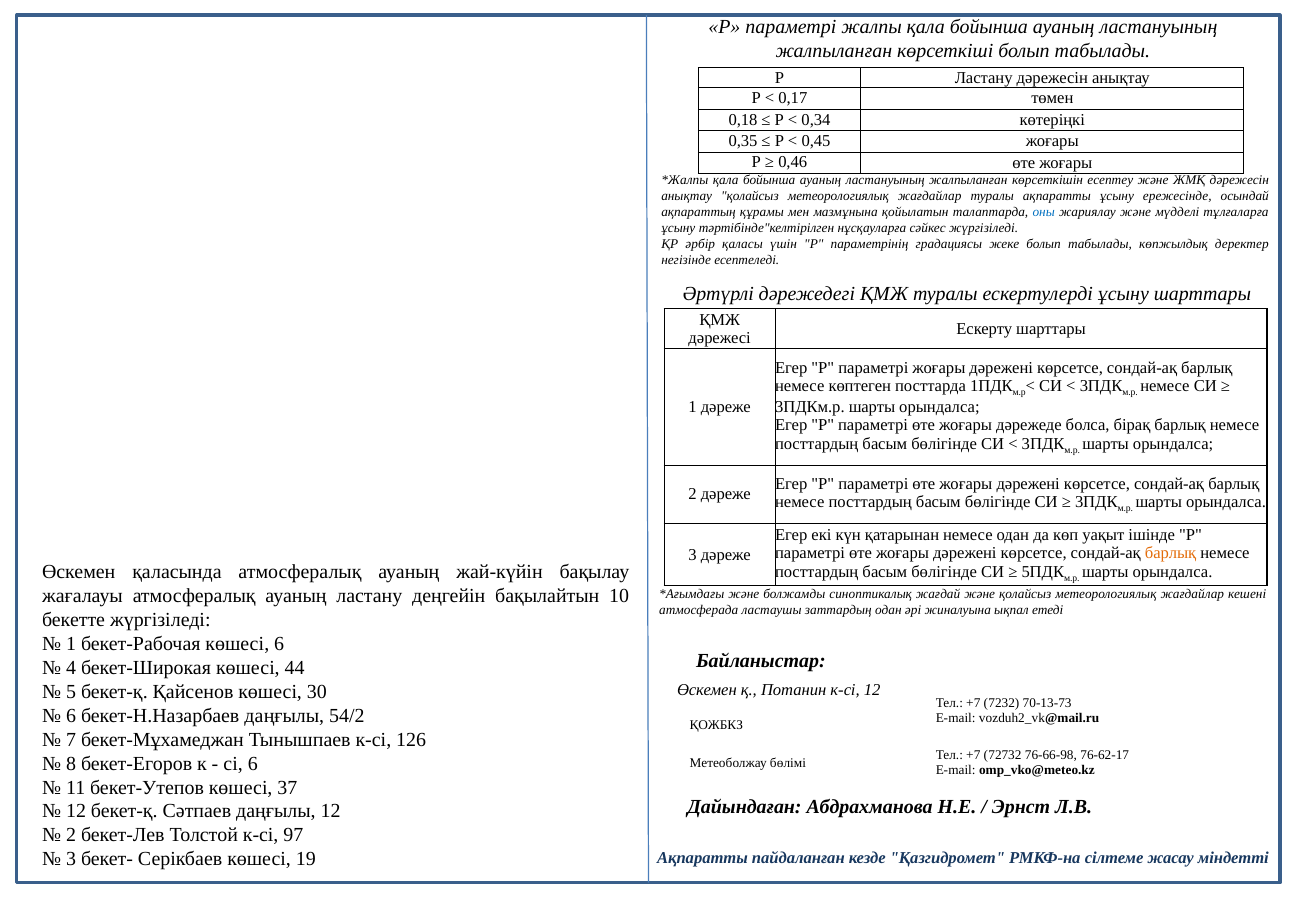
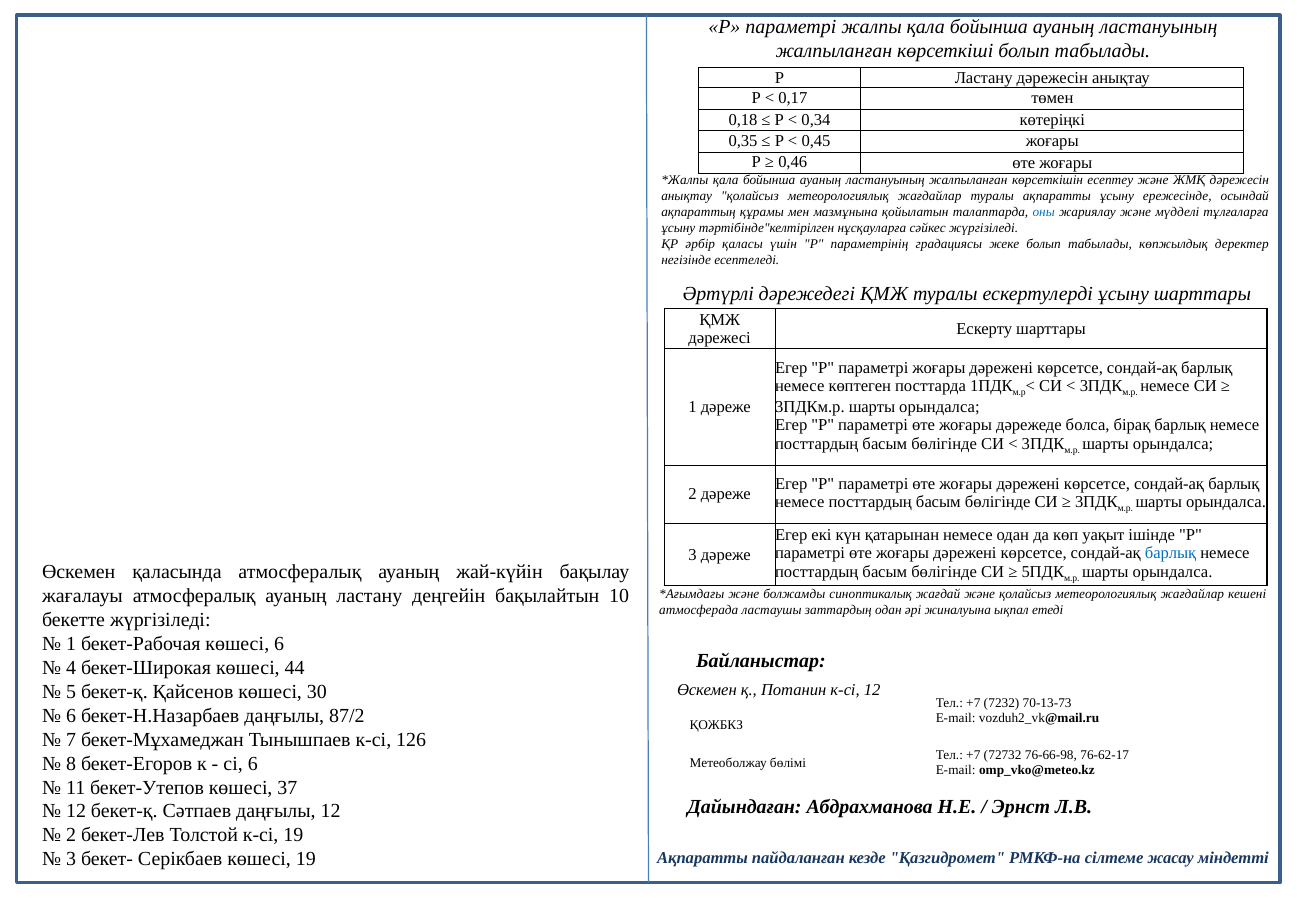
барлық colour: orange -> blue (1171, 553)
54/2: 54/2 -> 87/2 (347, 716)
к-сі 97: 97 -> 19 (293, 835)
